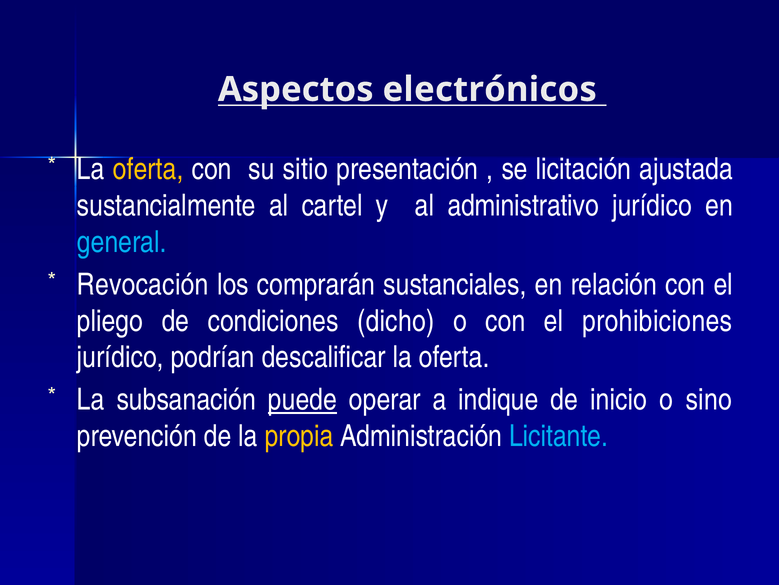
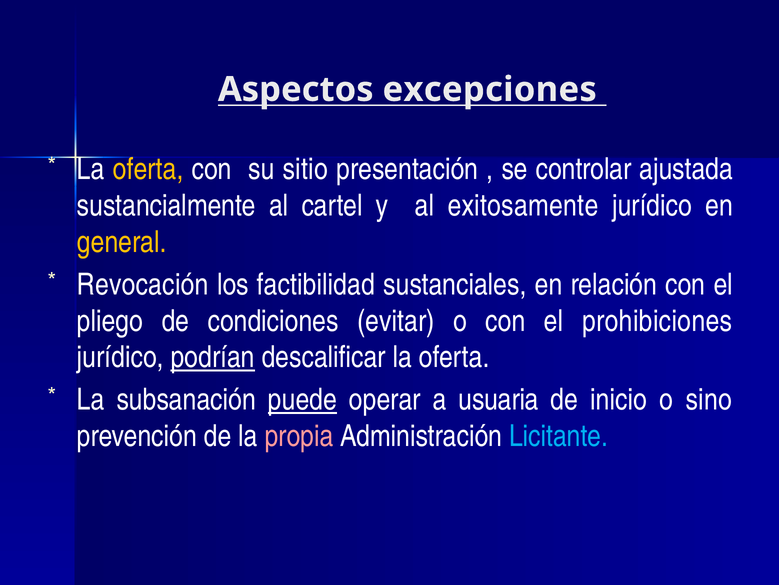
electrónicos: electrónicos -> excepciones (490, 89)
licitación: licitación -> controlar (584, 169)
administrativo: administrativo -> exitosamente (523, 205)
general colour: light blue -> yellow (122, 242)
comprarán: comprarán -> factibilidad (316, 284)
dicho: dicho -> evitar (396, 321)
podrían underline: none -> present (213, 357)
indique: indique -> usuaria (499, 399)
propia colour: yellow -> pink (299, 436)
